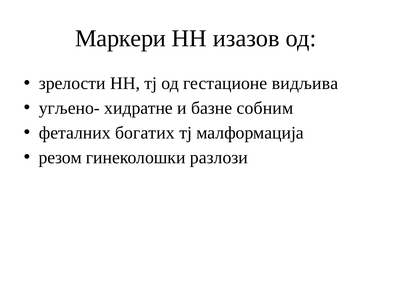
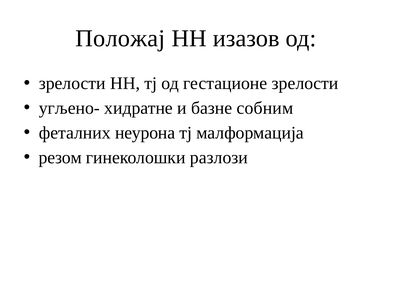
Маркери: Маркери -> Положај (120, 39)
гестационе видљива: видљива -> зрелости (305, 83)
богатих: богатих -> неурона (145, 133)
